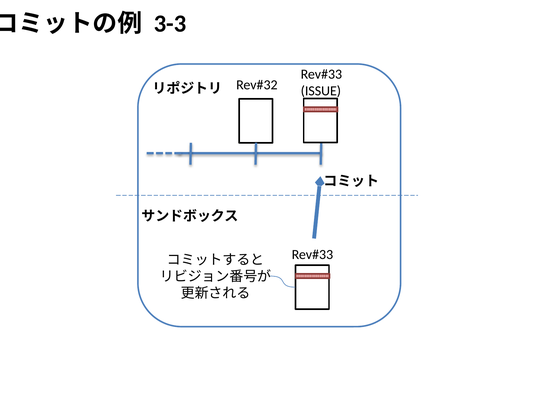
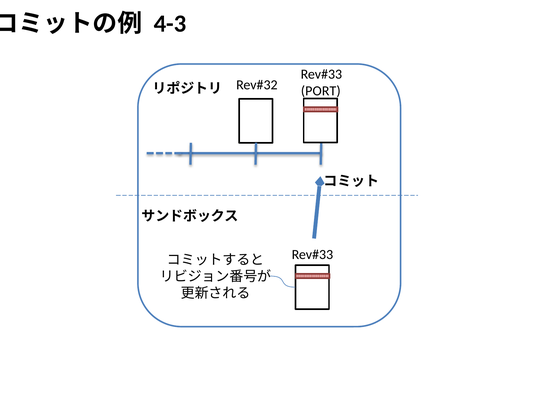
3-3: 3-3 -> 4-3 (170, 24)
ISSUE: ISSUE -> PORT (321, 91)
